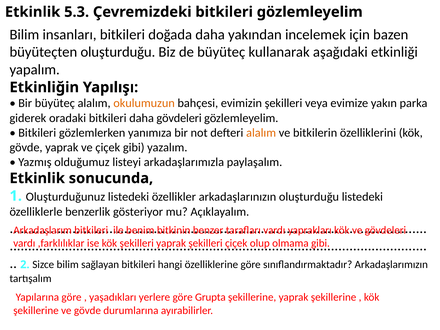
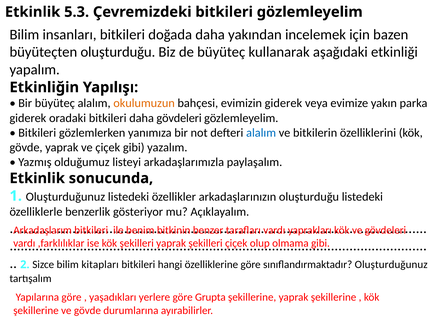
evimizin şekilleri: şekilleri -> giderek (283, 103)
alalım colour: orange -> blue (261, 133)
sağlayan: sağlayan -> kitapları (100, 265)
sınıflandırmaktadır Arkadaşlarımızın: Arkadaşlarımızın -> Oluşturduğunuz (391, 265)
